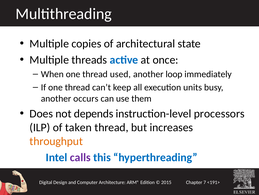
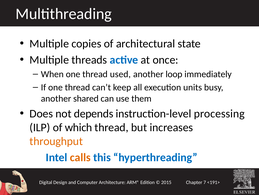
occurs: occurs -> shared (86, 98)
processors: processors -> processing (219, 113)
taken: taken -> which (79, 127)
calls colour: purple -> orange (80, 157)
